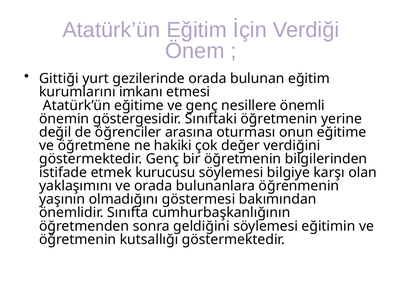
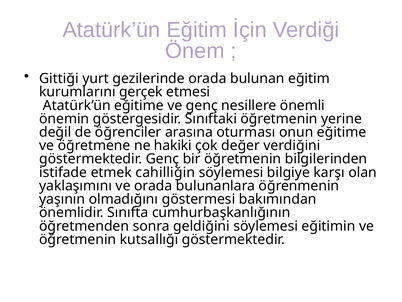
imkanı: imkanı -> gerçek (141, 92)
kurucusu: kurucusu -> cahilliğin (165, 172)
